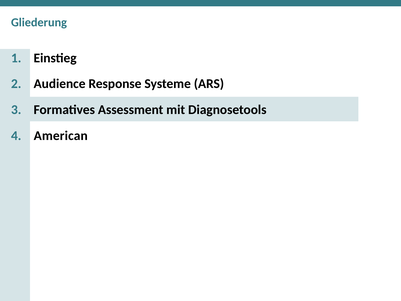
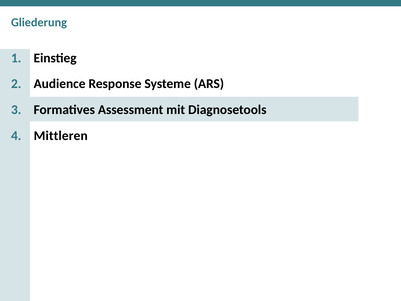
American: American -> Mittleren (61, 136)
